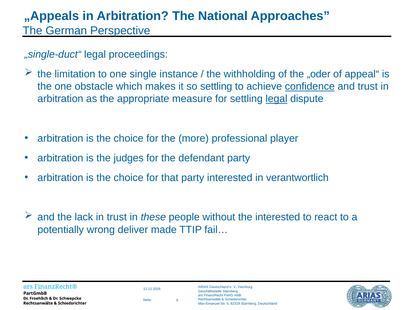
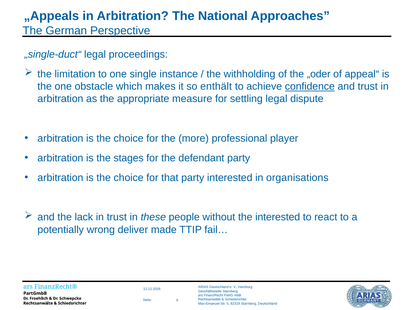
so settling: settling -> enthält (216, 86)
legal underline: present -> none (276, 99)
judges: judges -> stages (129, 158)
verantwortlich: verantwortlich -> organisations (297, 178)
